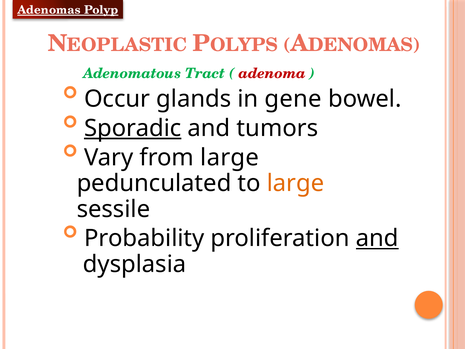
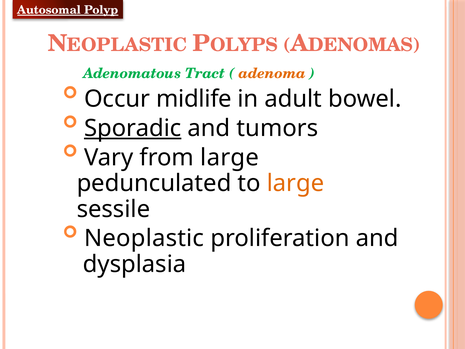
Adenomas: Adenomas -> Autosomal (49, 10)
adenoma colour: red -> orange (272, 74)
glands: glands -> midlife (194, 99)
gene: gene -> adult (293, 99)
Probability: Probability -> Neoplastic (144, 238)
and underline: present -> none (377, 238)
